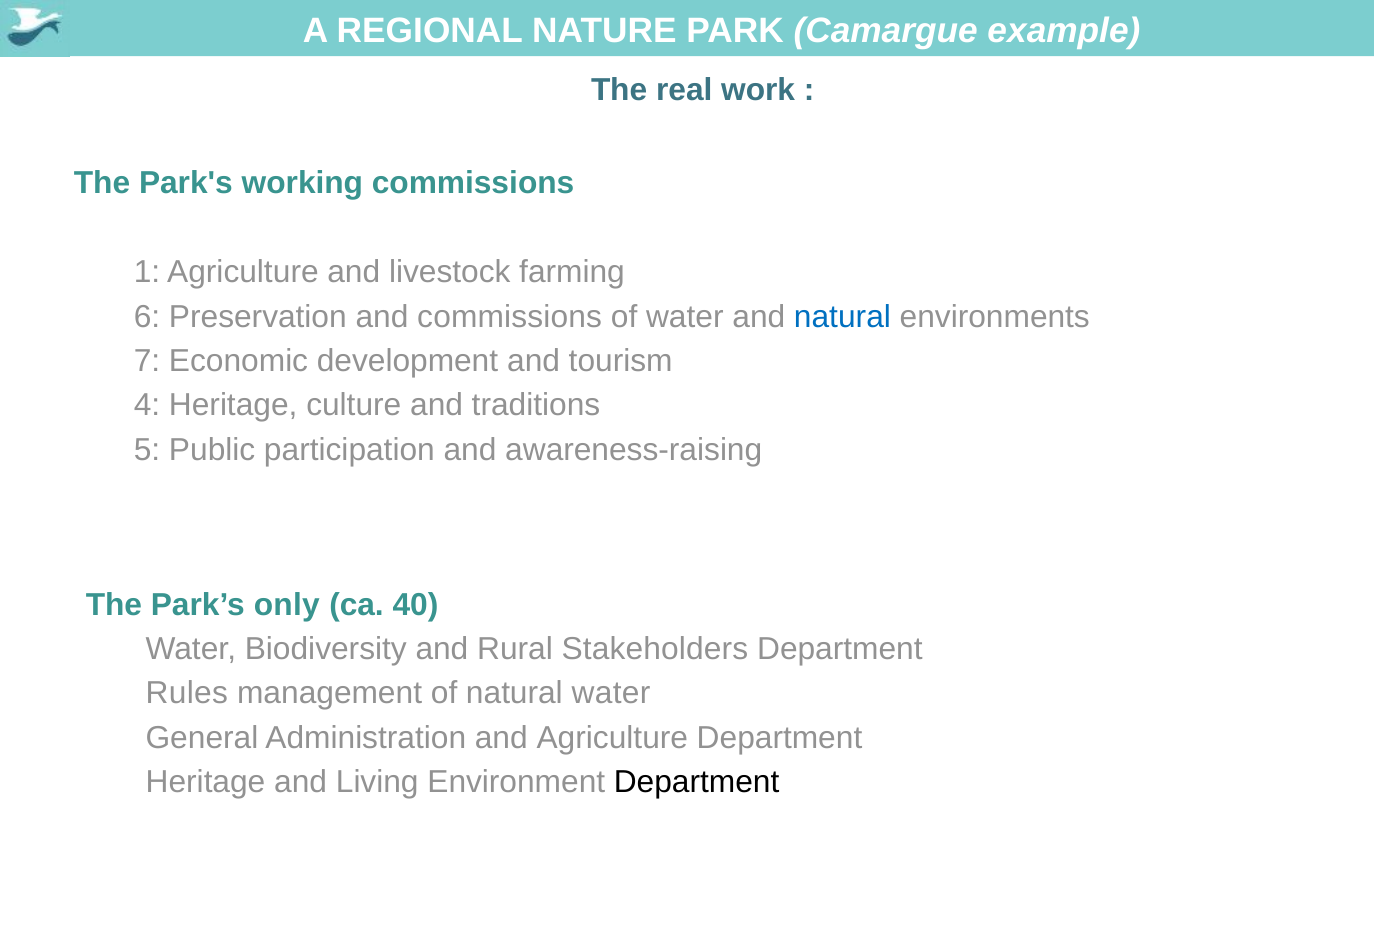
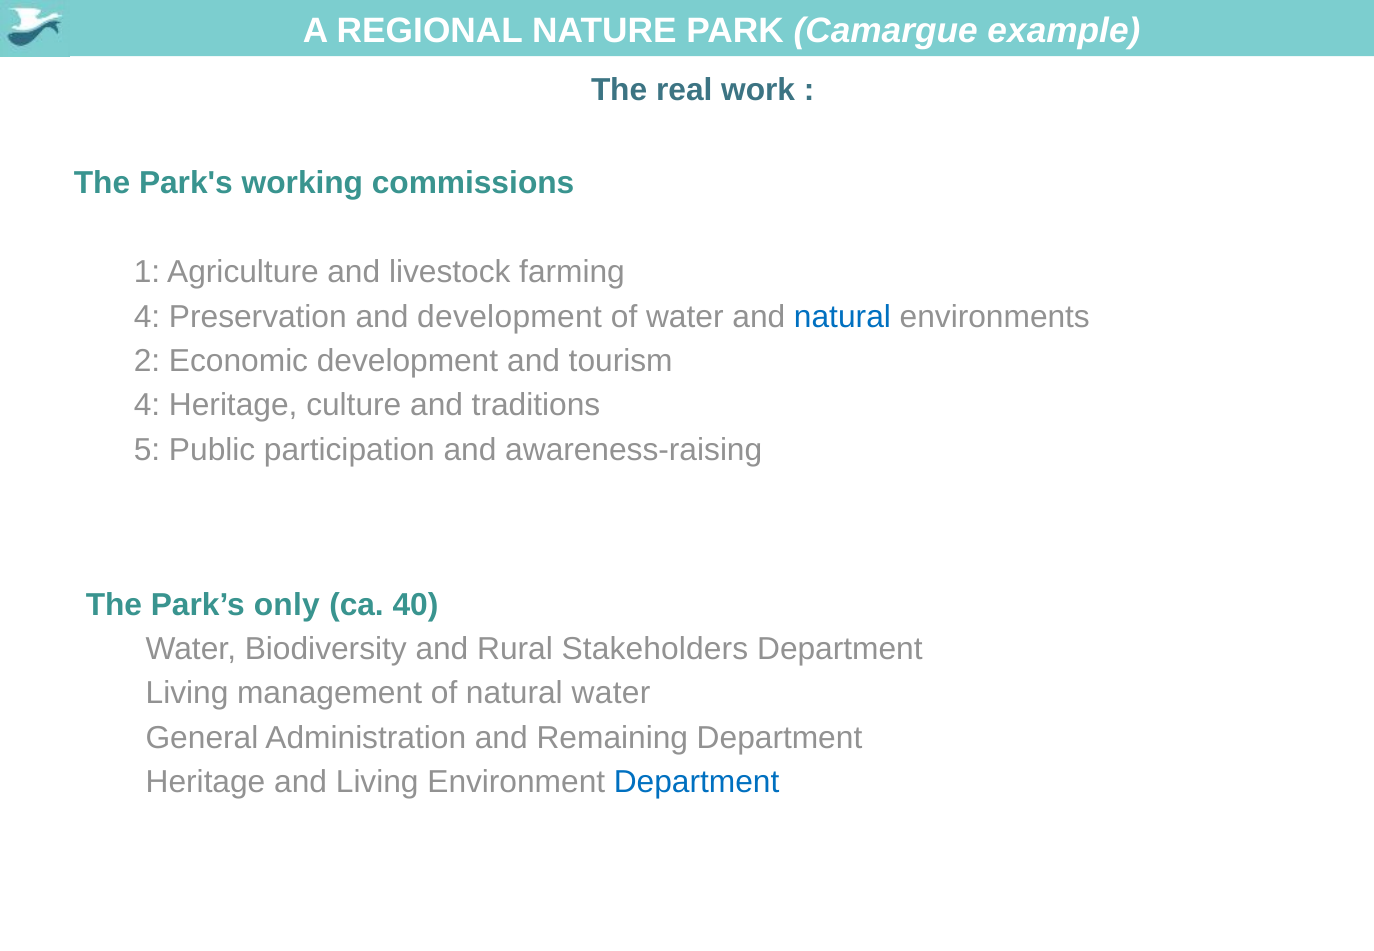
6: 6 -> 4 (147, 317)
and commissions: commissions -> development (510, 317)
7: 7 -> 2 (147, 361)
Rules: Rules -> Living (187, 693)
and Agriculture: Agriculture -> Remaining (612, 738)
Department colour: black -> blue (697, 782)
